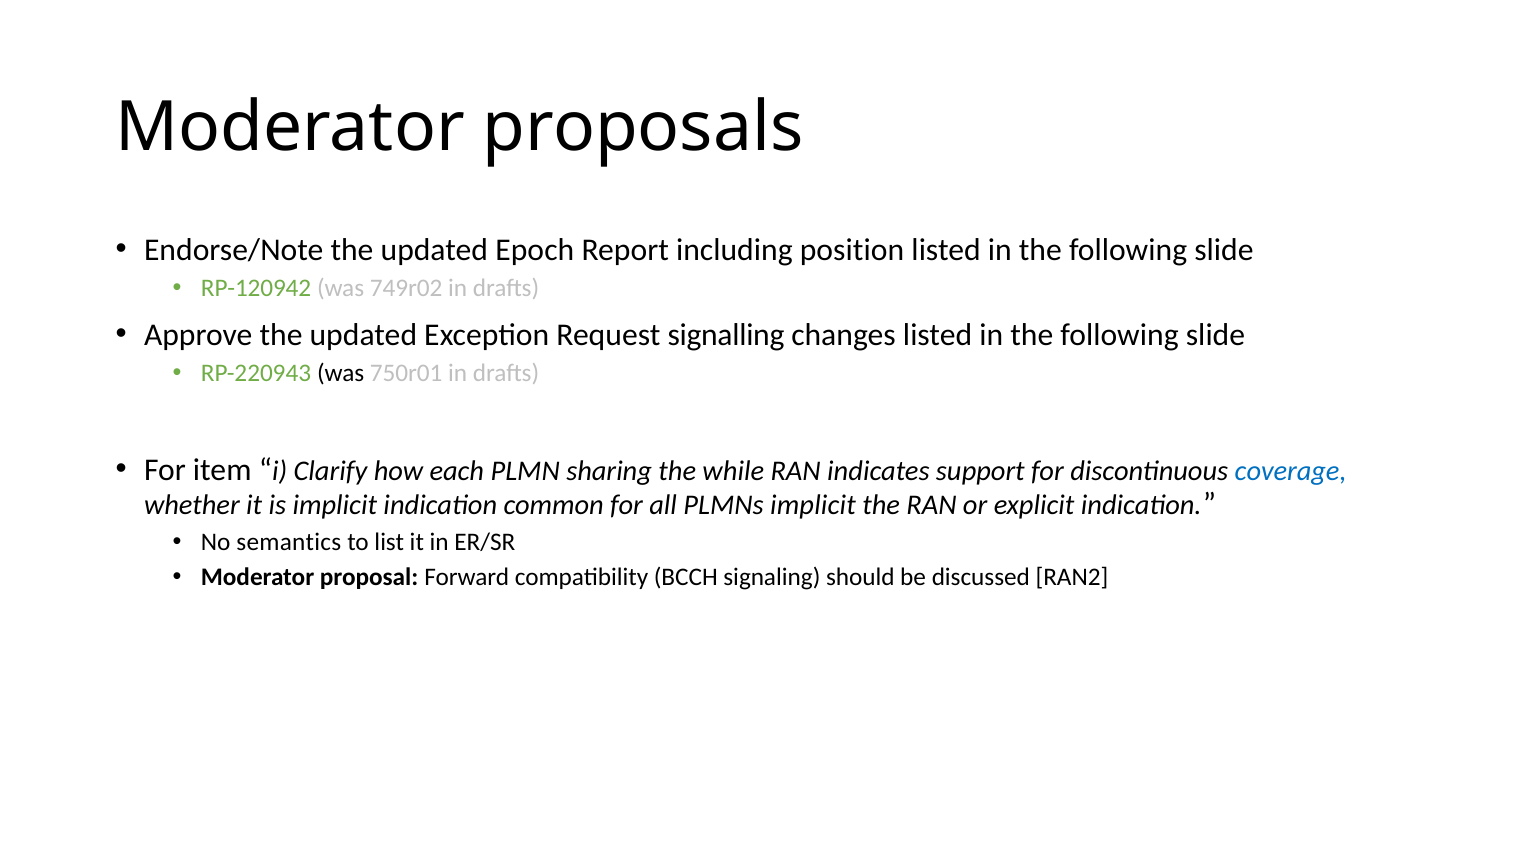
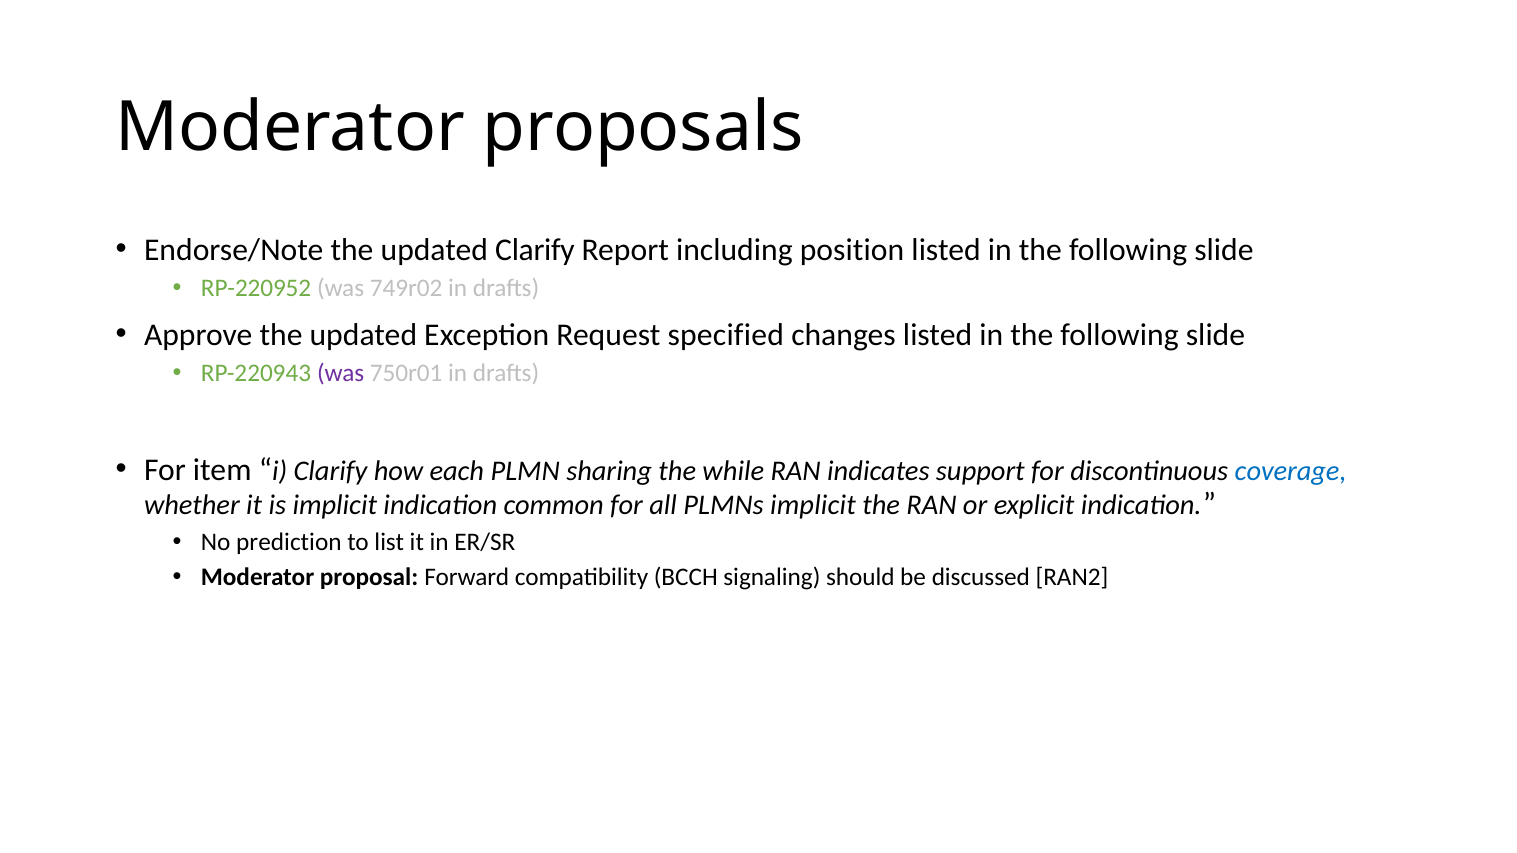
updated Epoch: Epoch -> Clarify (535, 250)
RP-120942: RP-120942 -> RP-220952 (256, 288)
signalling: signalling -> specified (726, 335)
was colour: black -> purple (341, 373)
semantics: semantics -> prediction (289, 543)
